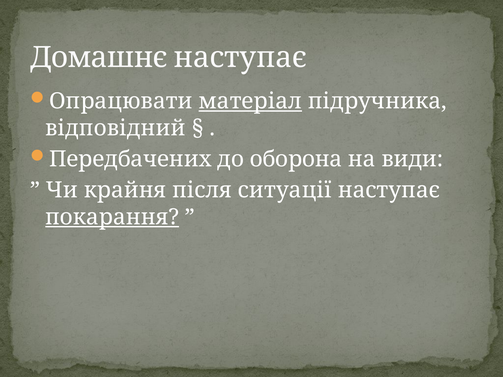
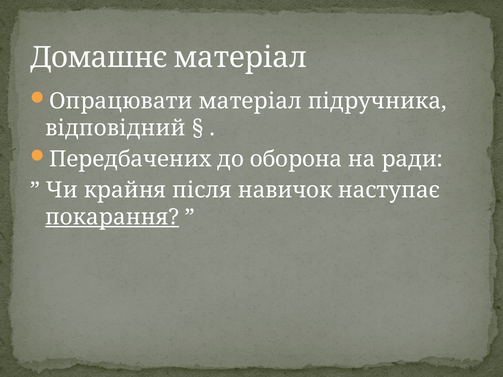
Домашнє наступає: наступає -> матеріал (240, 57)
матеріал underline: present -> none (250, 101)
види: види -> ради (412, 159)
ситуації: ситуації -> навичок (285, 190)
